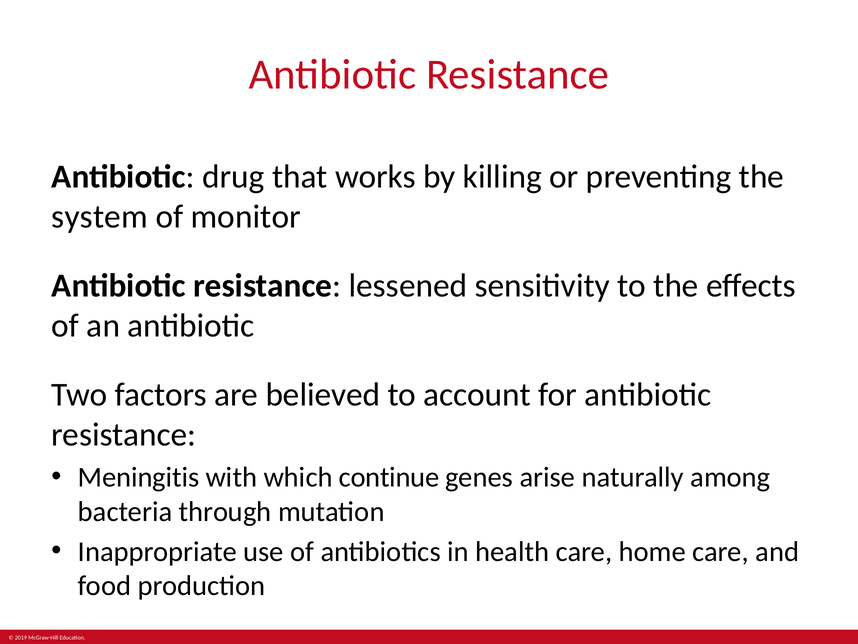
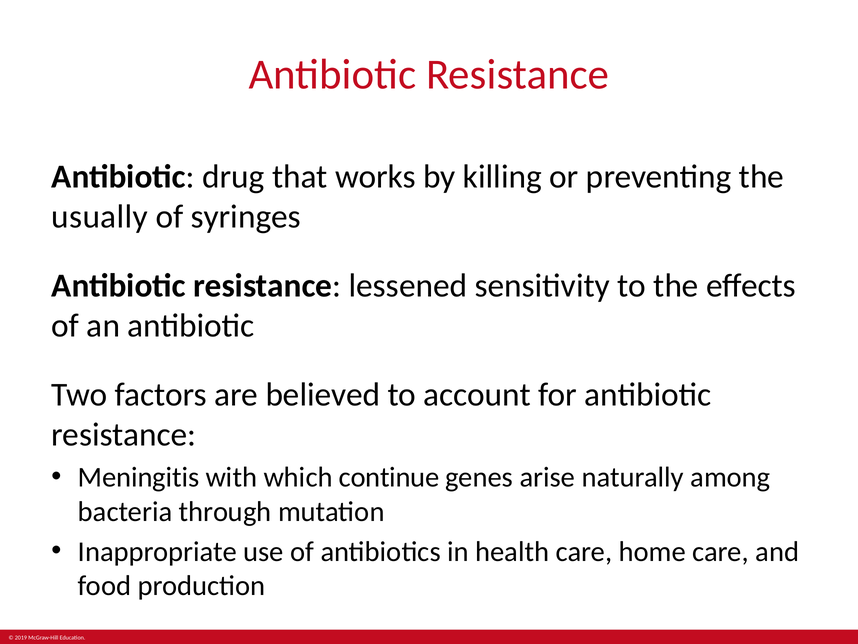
system: system -> usually (100, 217)
monitor: monitor -> syringes (246, 217)
